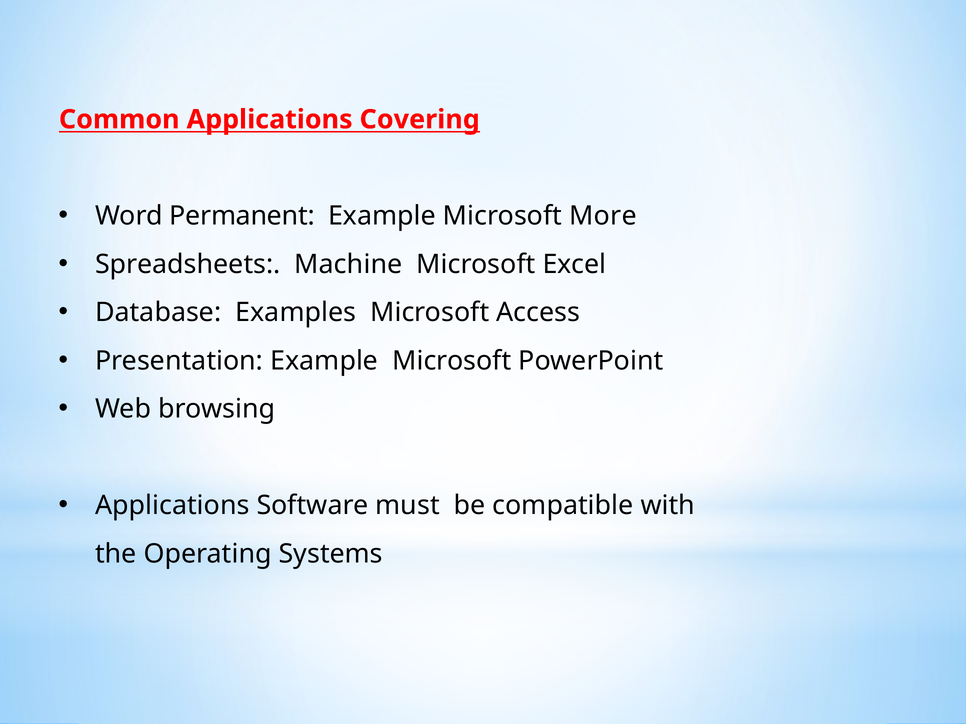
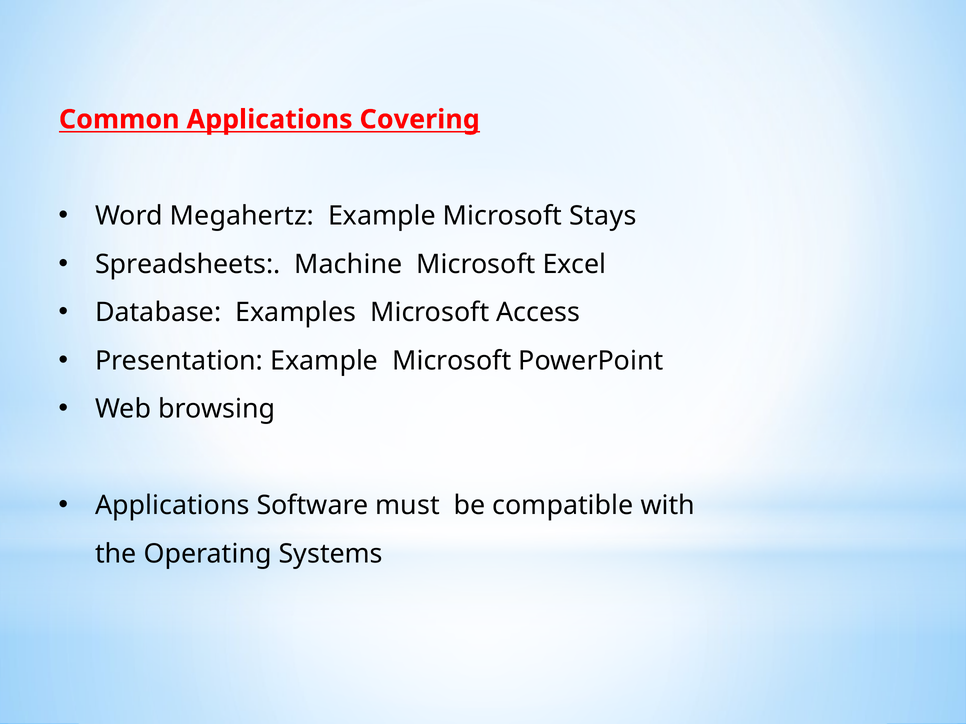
Permanent: Permanent -> Megahertz (242, 216)
More: More -> Stays (603, 216)
